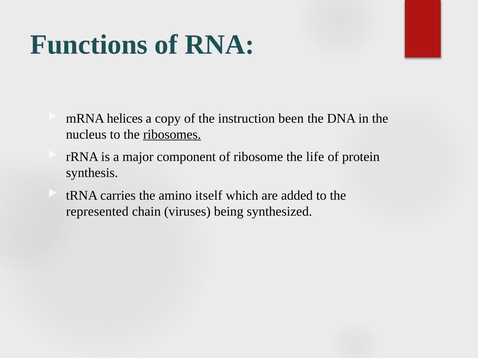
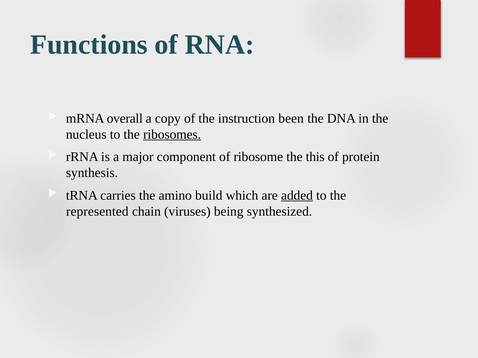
helices: helices -> overall (125, 119)
life: life -> this (315, 157)
itself: itself -> build (209, 196)
added underline: none -> present (297, 196)
